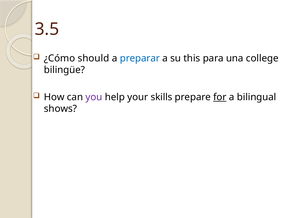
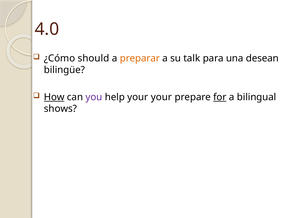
3.5: 3.5 -> 4.0 (47, 29)
preparar colour: blue -> orange (140, 58)
this: this -> talk (192, 58)
college: college -> desean (262, 58)
How underline: none -> present (54, 97)
your skills: skills -> your (161, 97)
